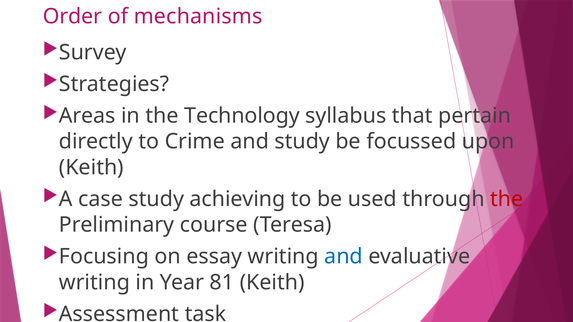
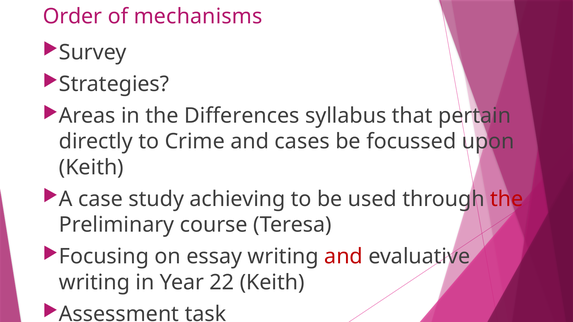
Technology: Technology -> Differences (242, 116)
and study: study -> cases (302, 142)
and colour: blue -> red (344, 257)
81: 81 -> 22 (222, 283)
